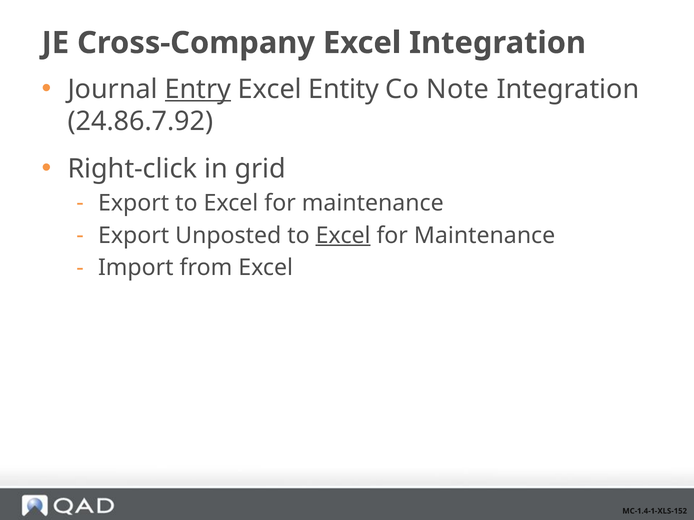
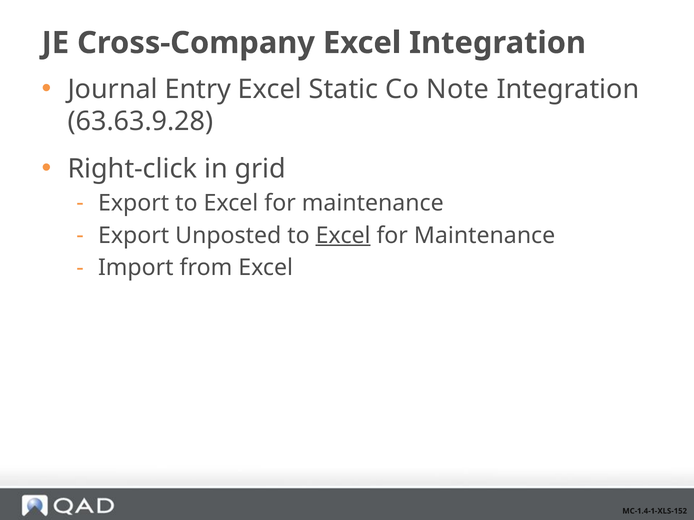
Entry underline: present -> none (198, 89)
Entity: Entity -> Static (344, 89)
24.86.7.92: 24.86.7.92 -> 63.63.9.28 (141, 122)
